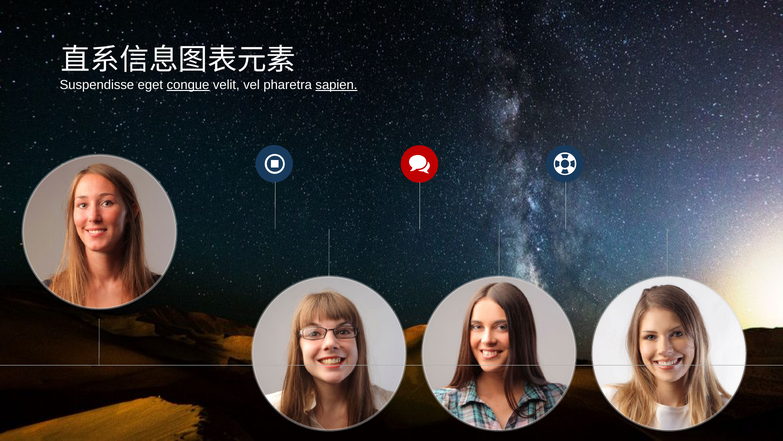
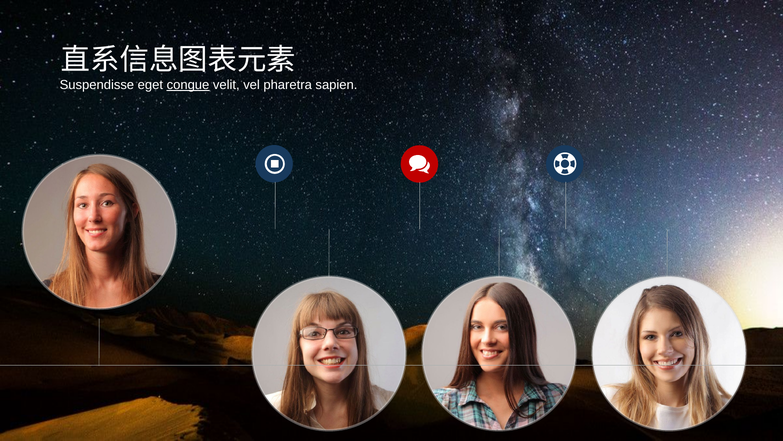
sapien underline: present -> none (336, 85)
